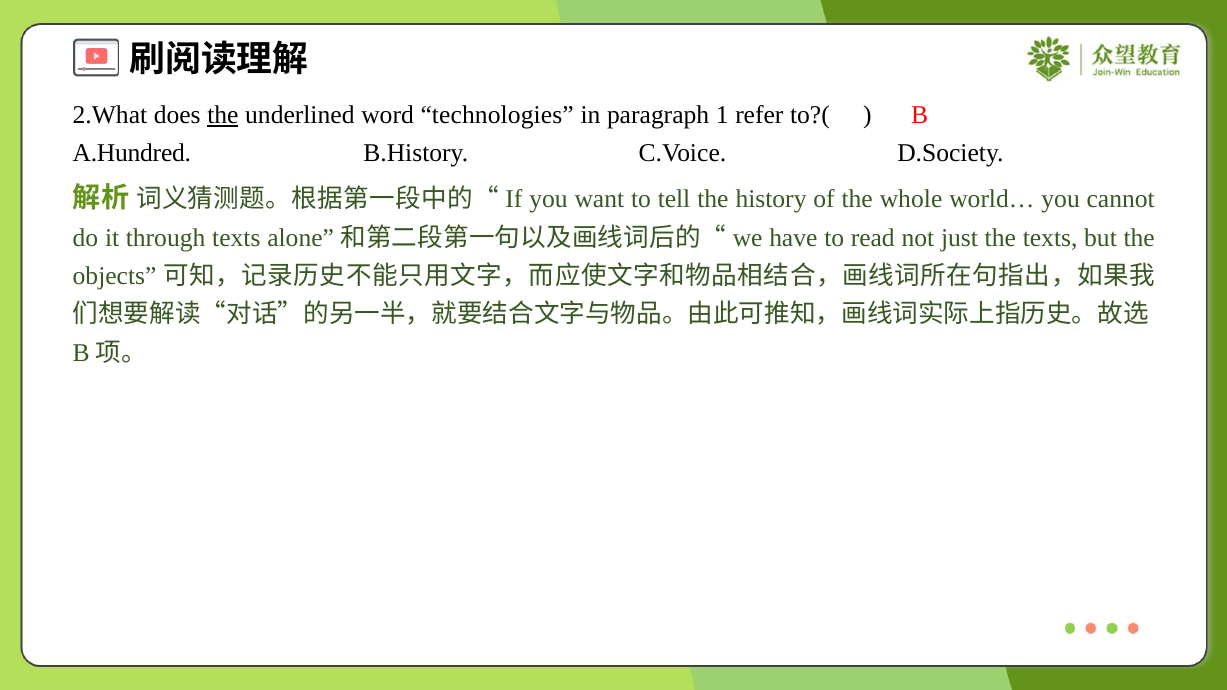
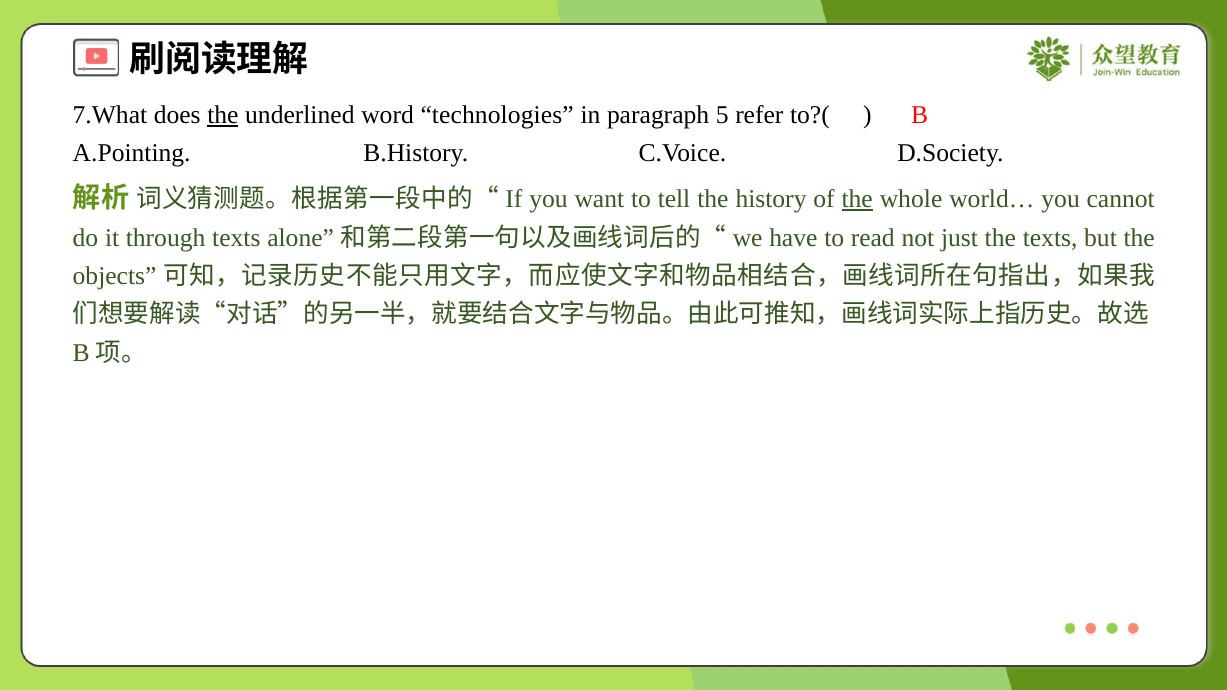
2.What: 2.What -> 7.What (110, 115)
1: 1 -> 5 (722, 115)
A.Hundred: A.Hundred -> A.Pointing (132, 153)
the underline: none -> present (857, 199)
